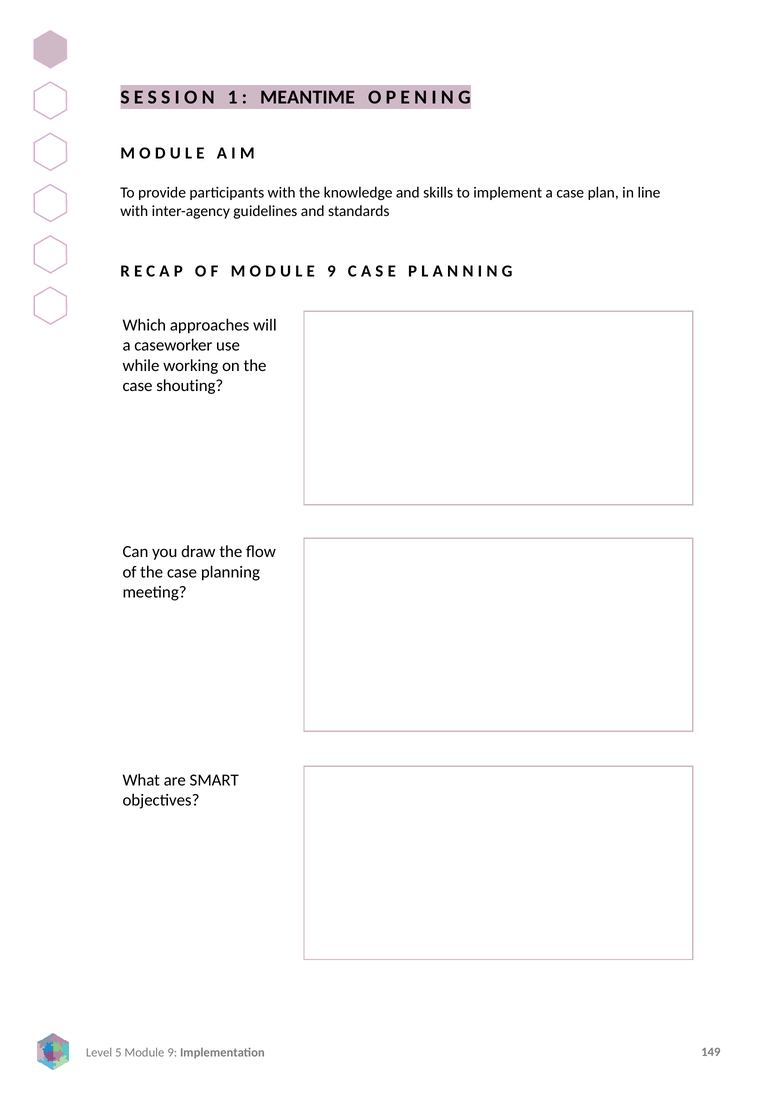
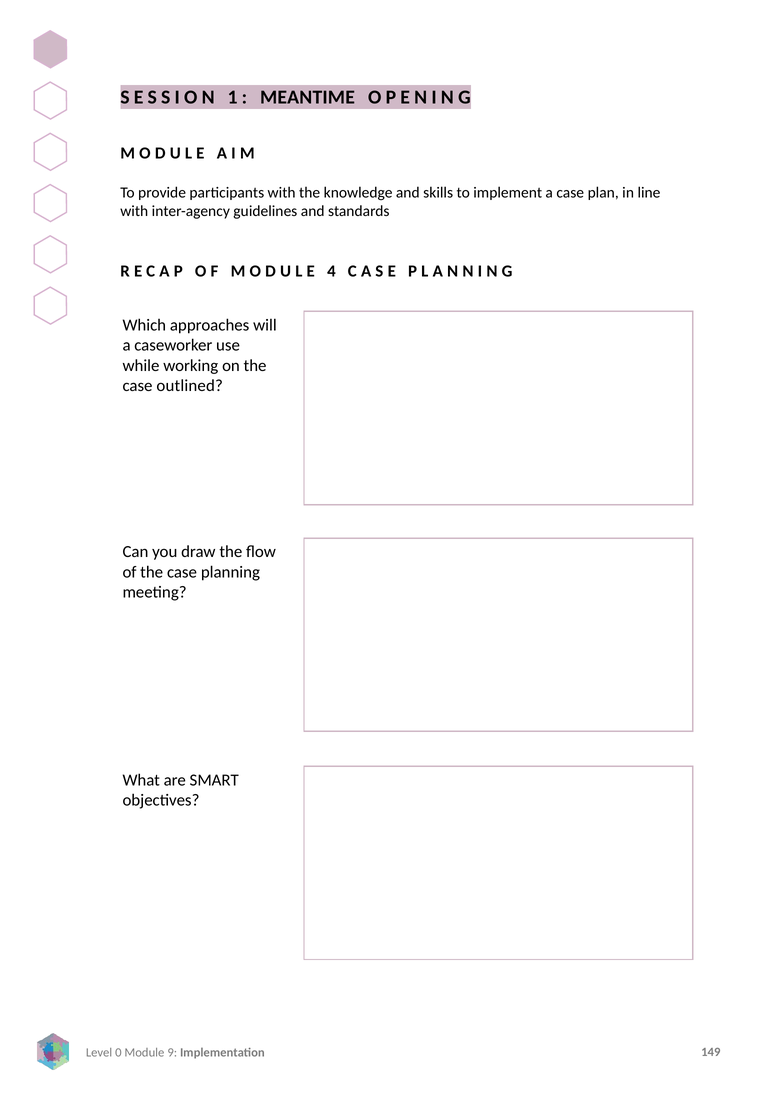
9: 9 -> 4 (331, 271)
shouting: shouting -> outlined (190, 386)
5: 5 -> 0 (118, 1053)
